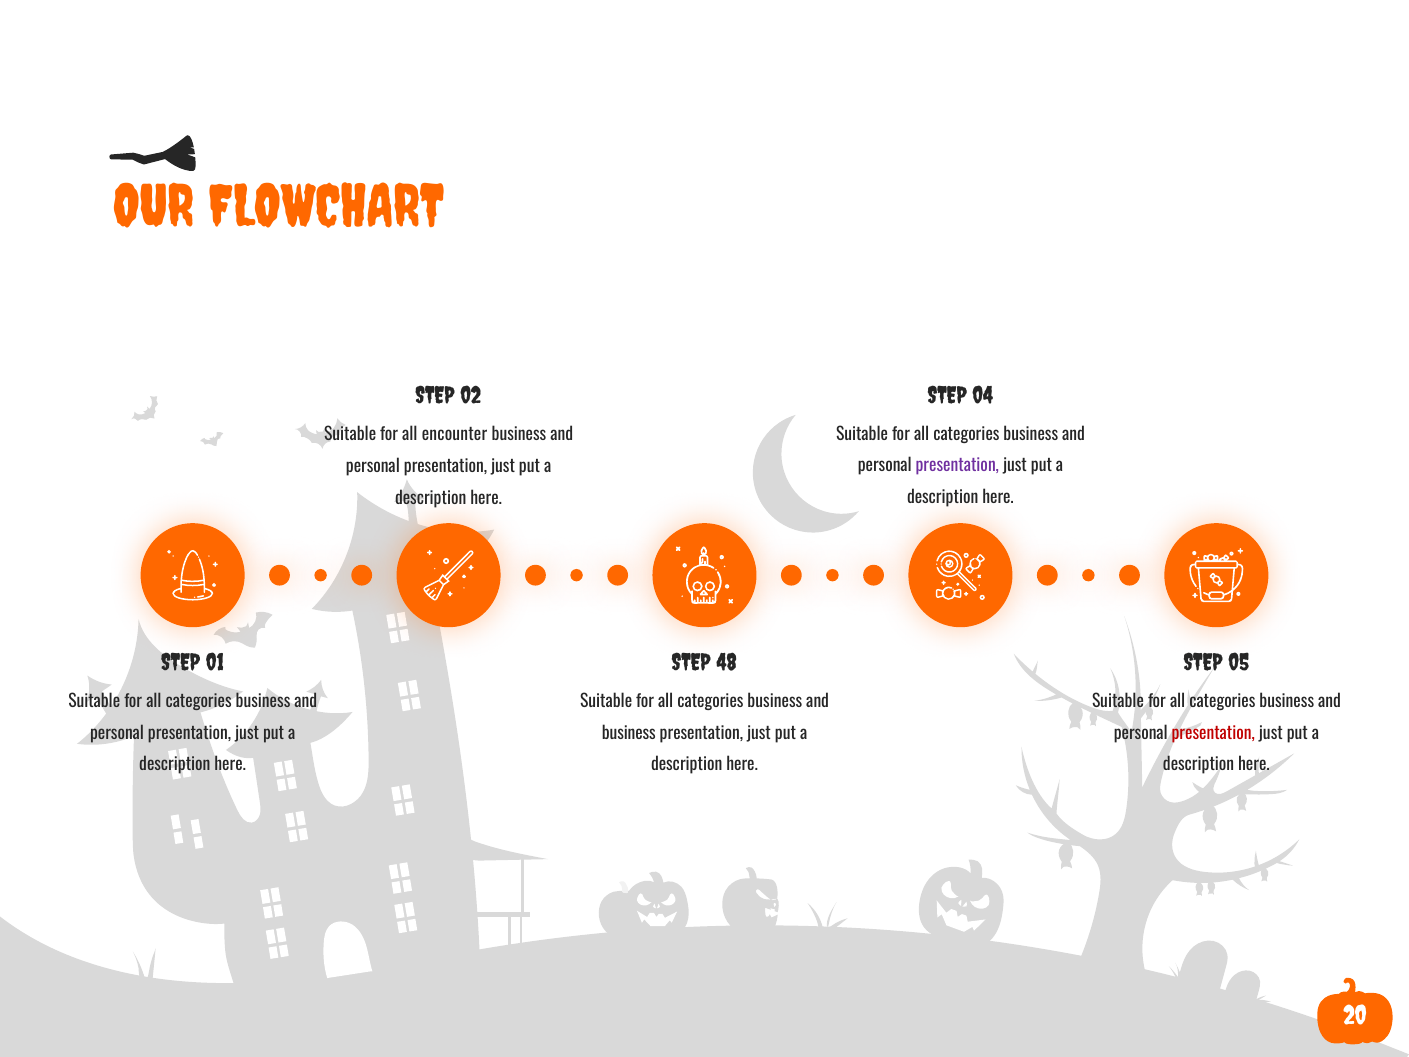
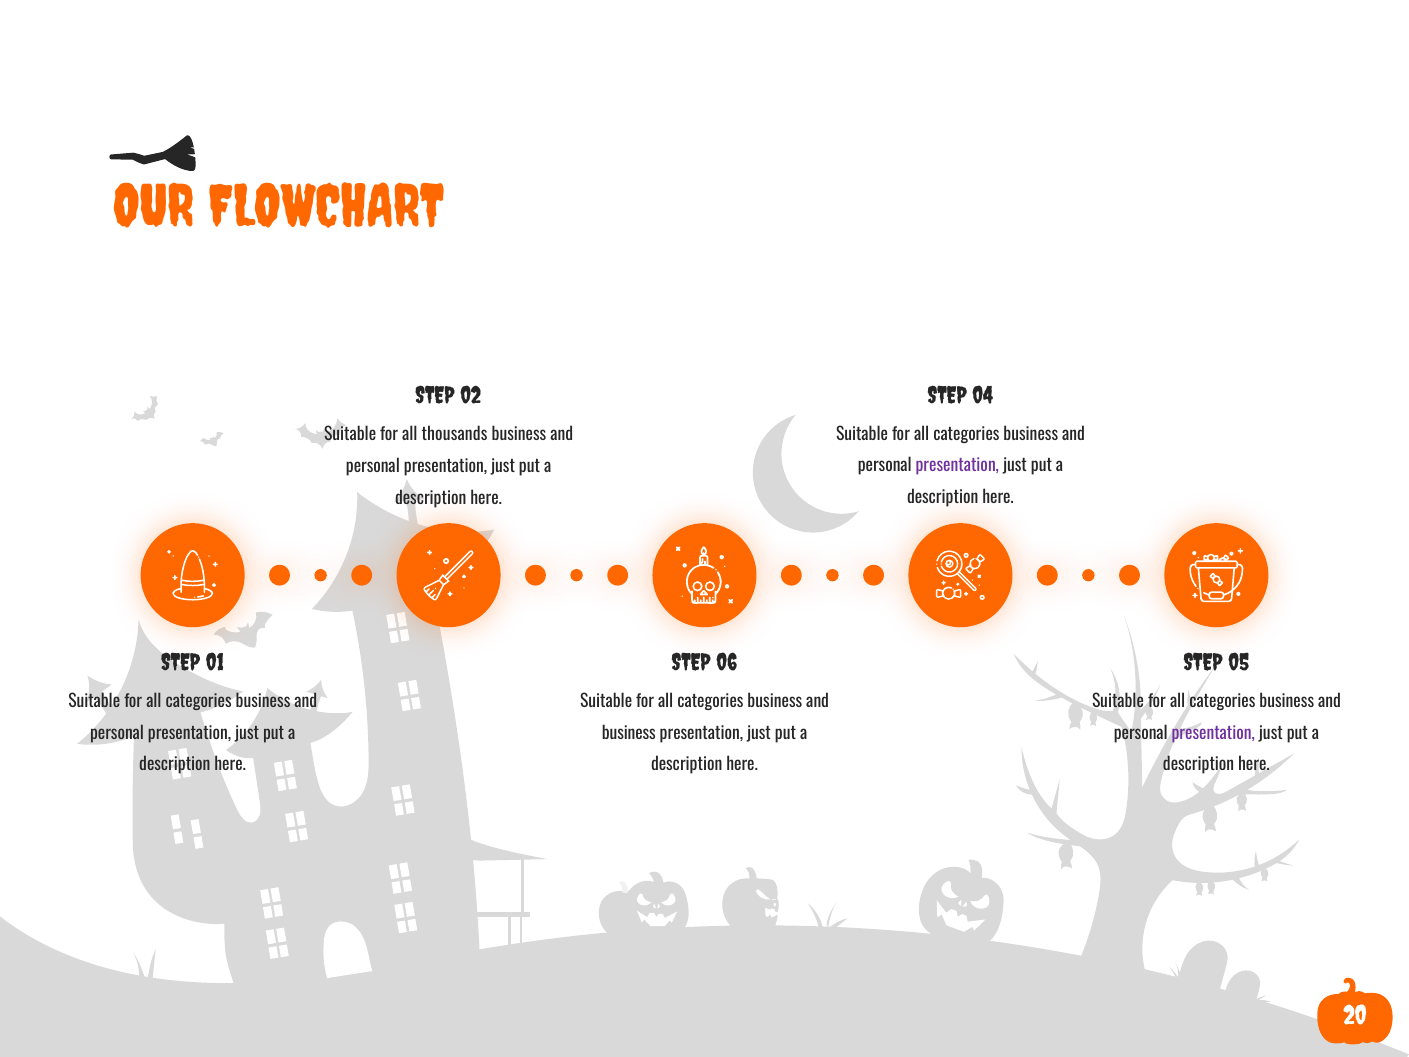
encounter: encounter -> thousands (454, 435)
48: 48 -> 06 (727, 663)
presentation colour: red -> purple (1213, 733)
